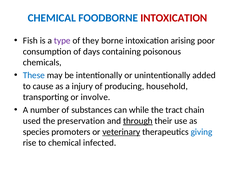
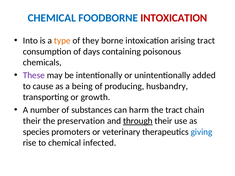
Fish: Fish -> Into (30, 41)
type colour: purple -> orange (62, 41)
arising poor: poor -> tract (206, 41)
These colour: blue -> purple (34, 75)
injury: injury -> being (82, 86)
household: household -> husbandry (167, 86)
involve: involve -> growth (96, 97)
while: while -> harm (139, 110)
used: used -> their (32, 121)
veterinary underline: present -> none (121, 132)
